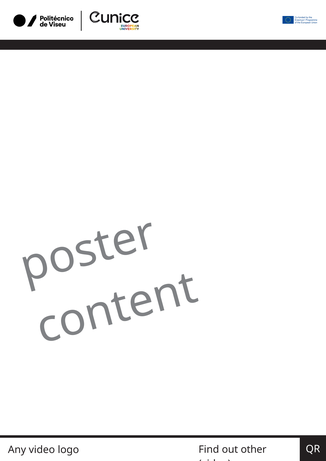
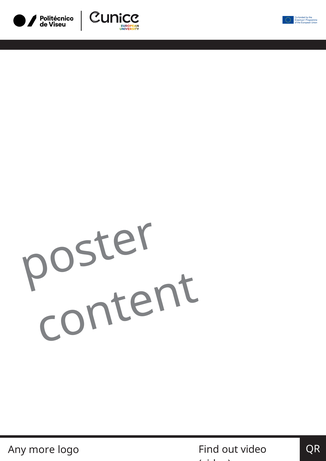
Any video: video -> more (42, 450)
out other: other -> video (254, 449)
